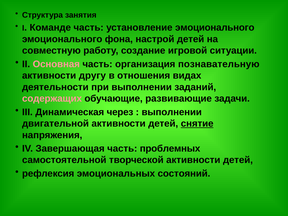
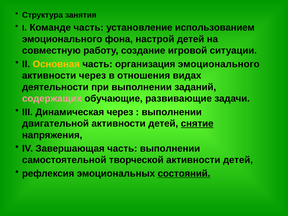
установление эмоционального: эмоционального -> использованием (215, 28)
Основная colour: pink -> yellow (56, 64)
организация познавательную: познавательную -> эмоционального (219, 64)
активности другу: другу -> через (92, 76)
часть проблемных: проблемных -> выполнении (170, 149)
состояний underline: none -> present (184, 173)
